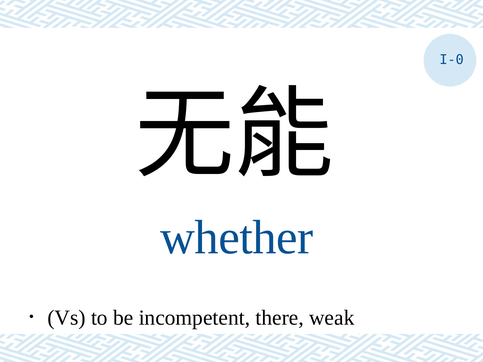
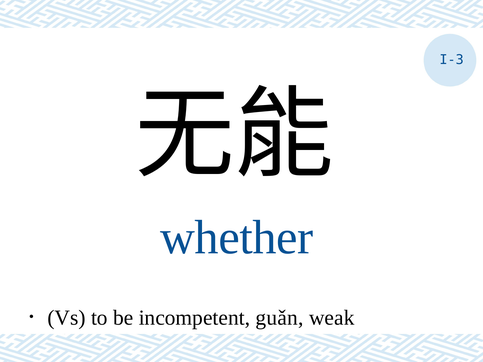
I-0: I-0 -> I-3 (452, 60)
there: there -> guǎn (280, 318)
